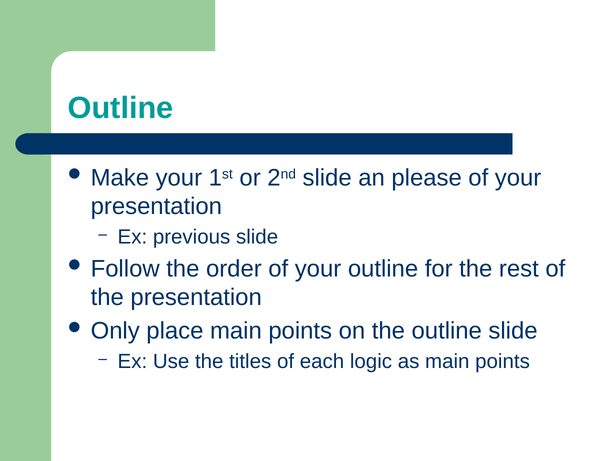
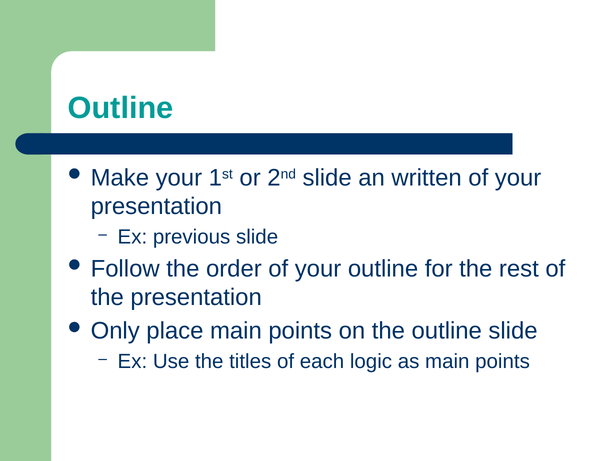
please: please -> written (427, 178)
